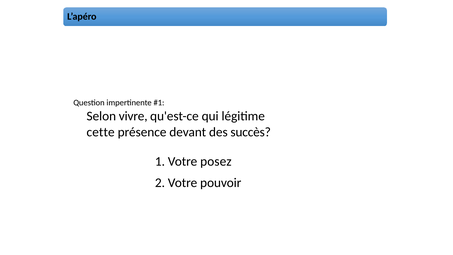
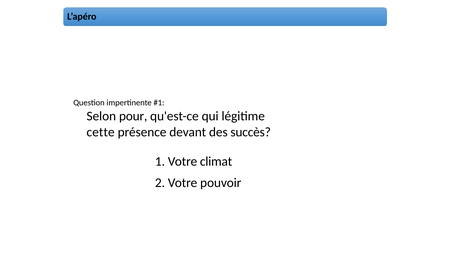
vivre: vivre -> pour (133, 116)
posez: posez -> climat (216, 161)
